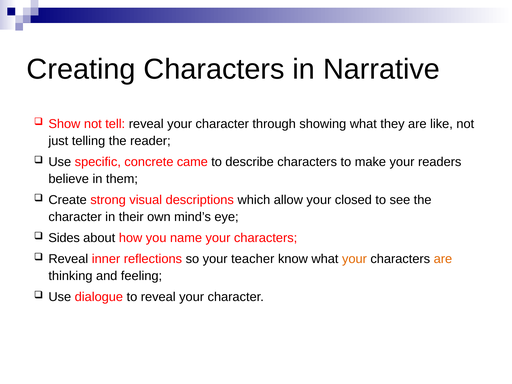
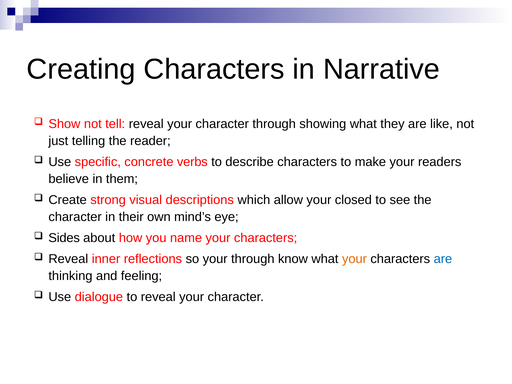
came: came -> verbs (192, 162)
your teacher: teacher -> through (253, 259)
are colour: orange -> blue (443, 259)
